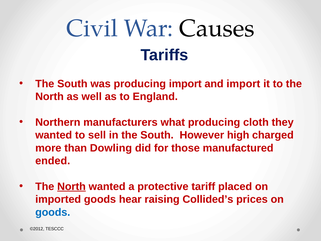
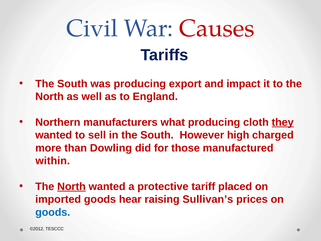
Causes colour: black -> red (217, 28)
producing import: import -> export (185, 84)
and import: import -> impact (243, 84)
they underline: none -> present (283, 122)
ended: ended -> within (53, 161)
Collided’s: Collided’s -> Sullivan’s (208, 199)
